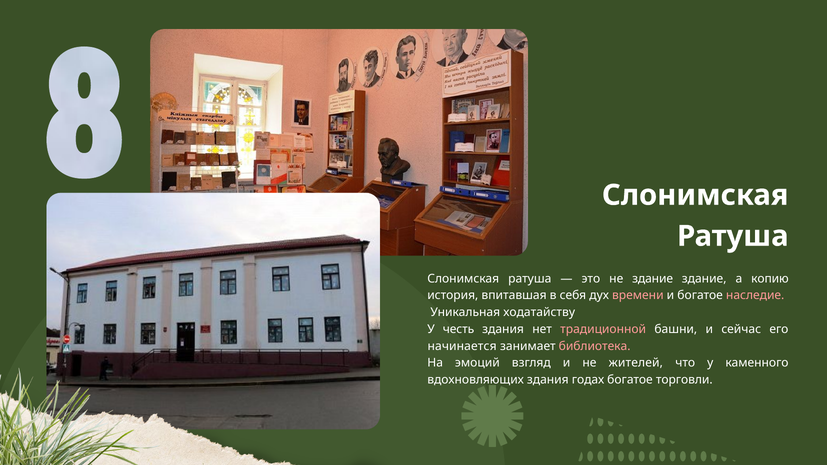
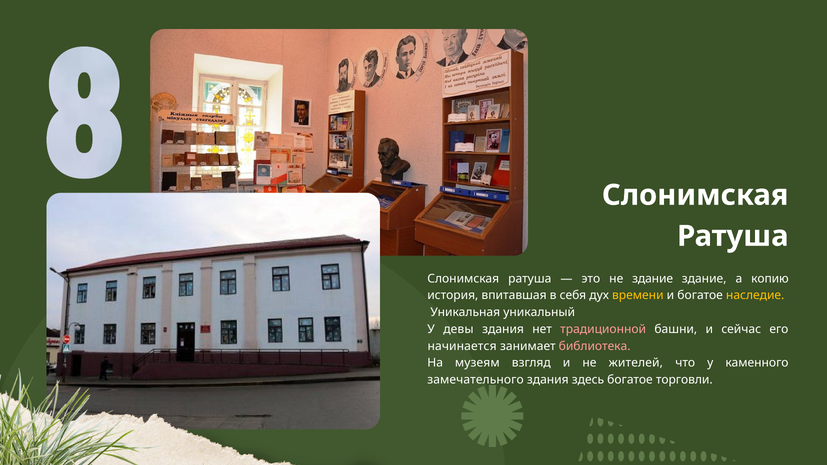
времени colour: pink -> yellow (638, 296)
наследие colour: pink -> yellow (755, 296)
ходатайству: ходатайству -> уникальный (539, 312)
честь: честь -> девы (458, 329)
эмоций: эмоций -> музеям (477, 363)
вдохновляющих: вдохновляющих -> замечательного (476, 380)
годах: годах -> здесь (588, 380)
